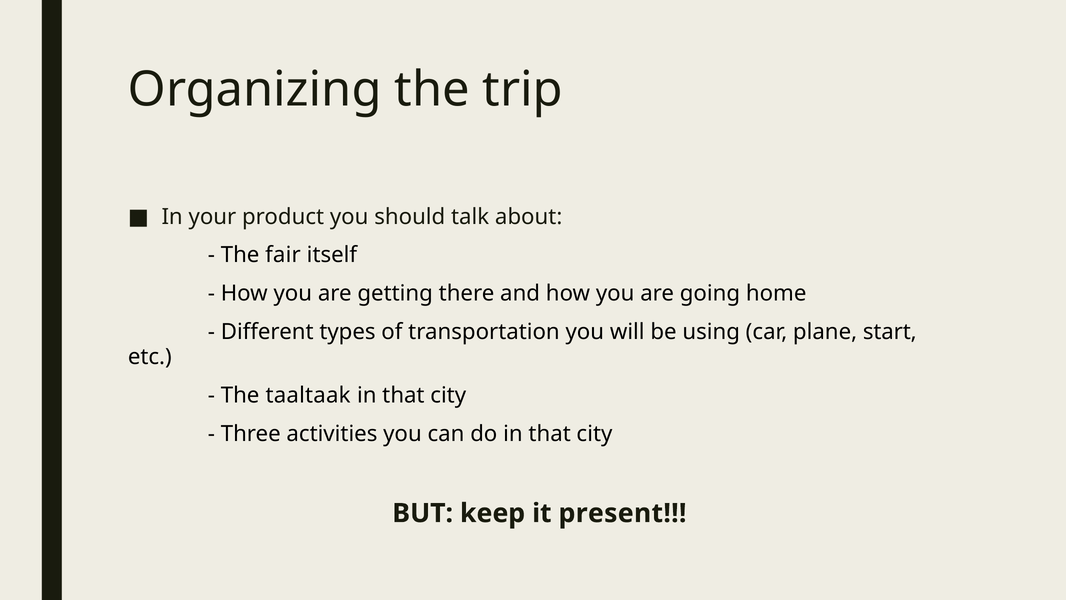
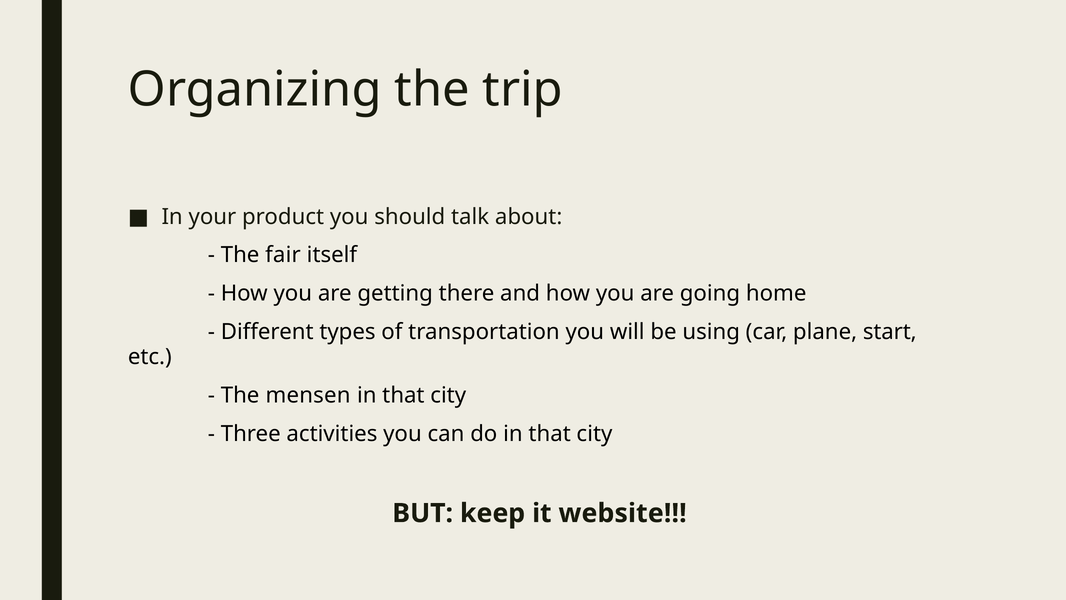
taaltaak: taaltaak -> mensen (308, 395)
present: present -> website (623, 513)
